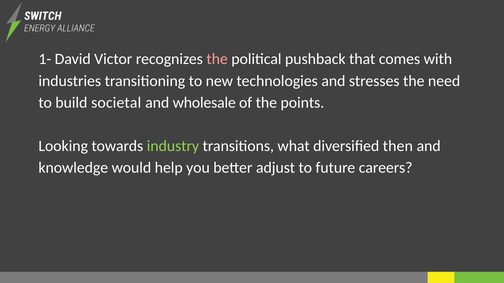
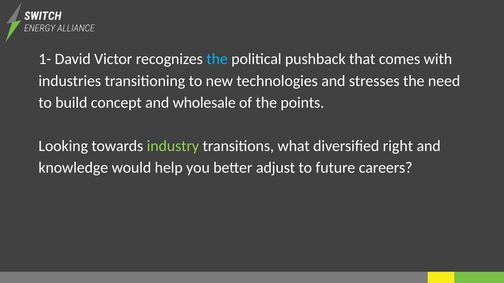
the colour: pink -> light blue (217, 59)
societal: societal -> concept (116, 103)
then: then -> right (398, 146)
